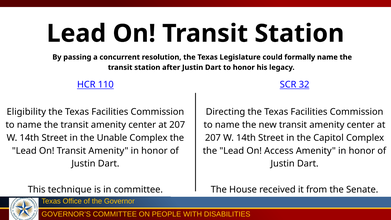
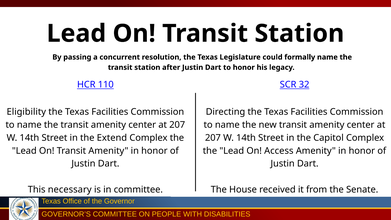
Unable: Unable -> Extend (112, 138)
technique: technique -> necessary (70, 189)
